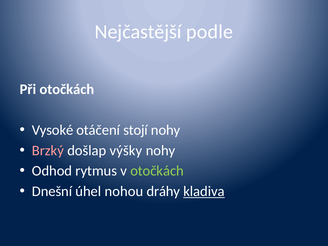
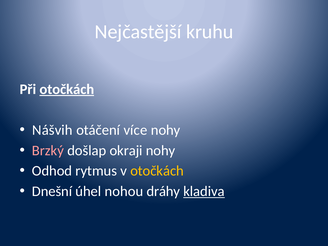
podle: podle -> kruhu (210, 32)
otočkách underline: none -> present (67, 89)
Vysoké: Vysoké -> Nášvih (52, 130)
stojí: stojí -> více (135, 130)
výšky: výšky -> okraji (126, 150)
otočkách colour: light green -> yellow (157, 171)
